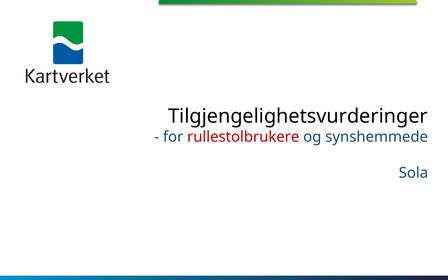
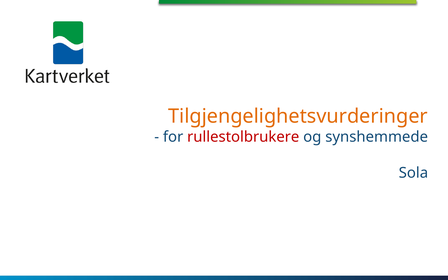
Tilgjengelighetsvurderinger colour: black -> orange (298, 116)
